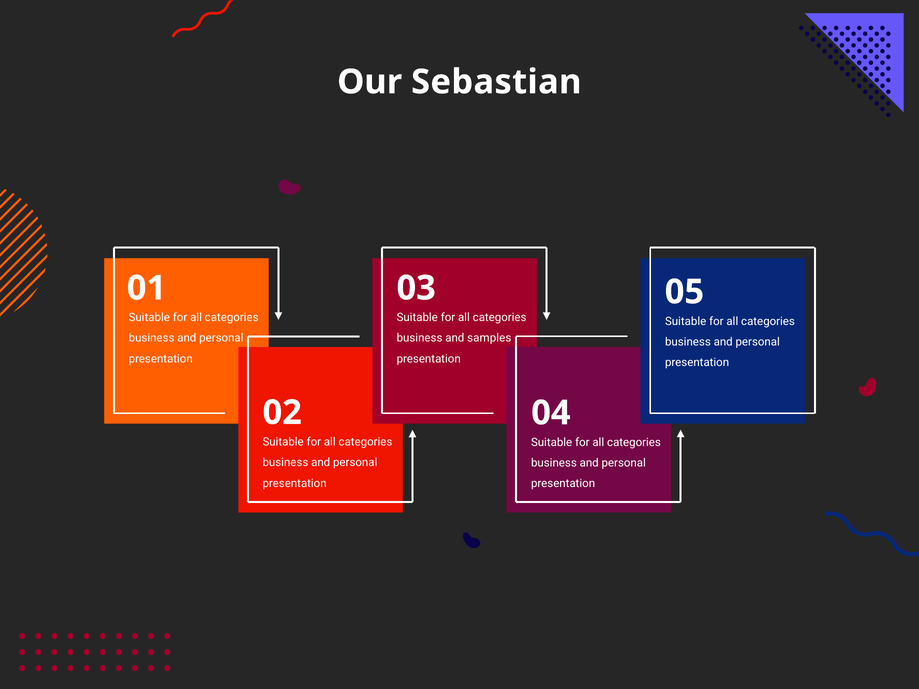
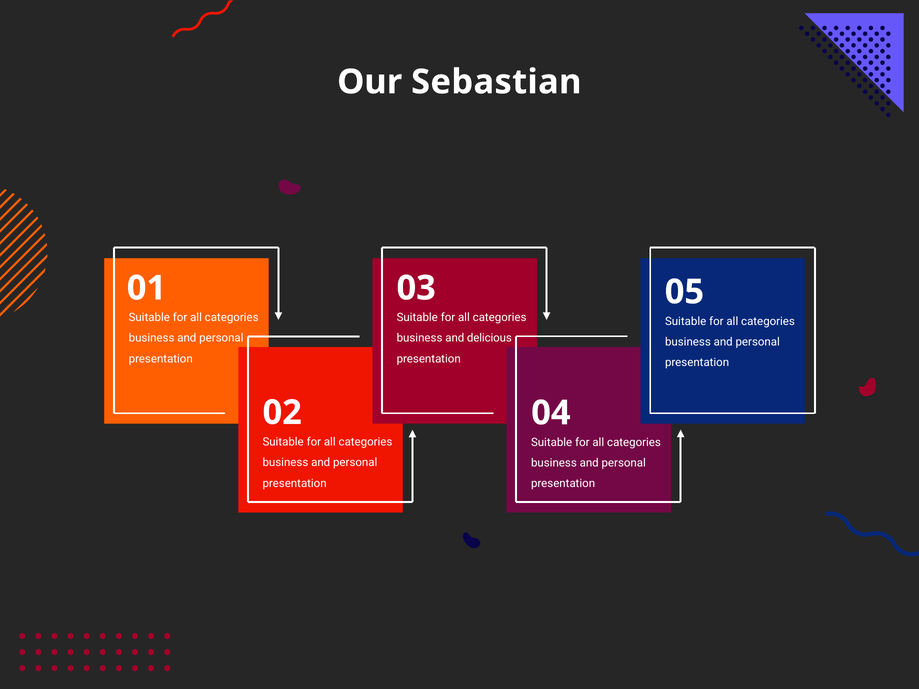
samples: samples -> delicious (489, 338)
